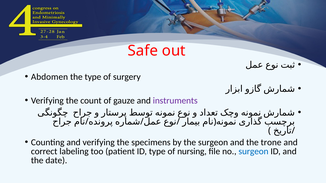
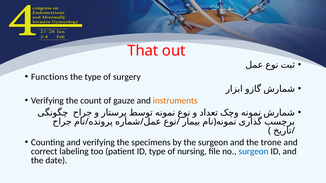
Safe: Safe -> That (143, 51)
Abdomen: Abdomen -> Functions (49, 77)
instruments colour: purple -> orange (175, 101)
